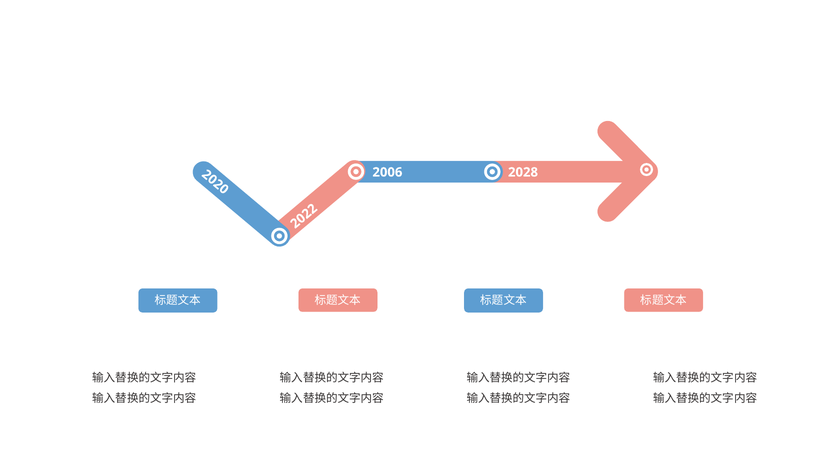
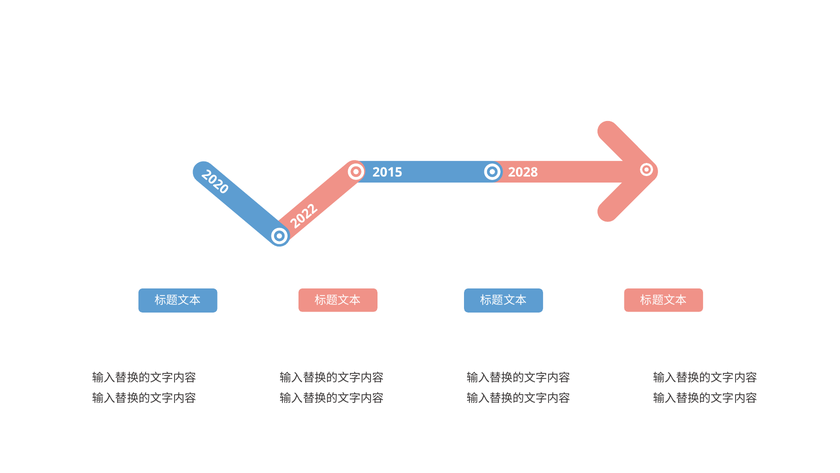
2006: 2006 -> 2015 (387, 172)
